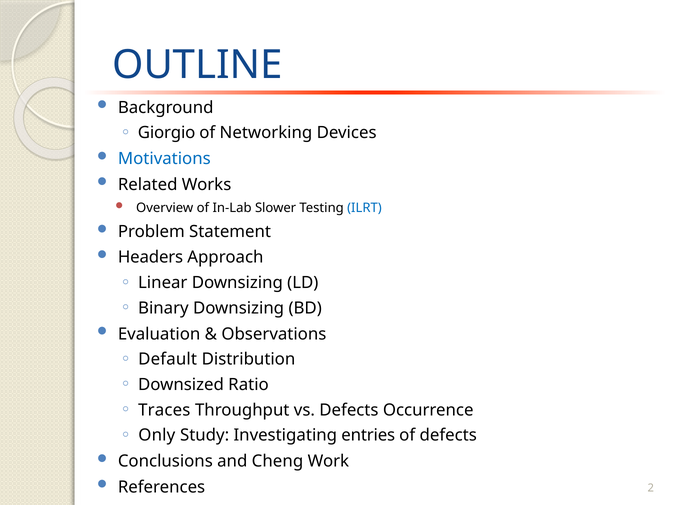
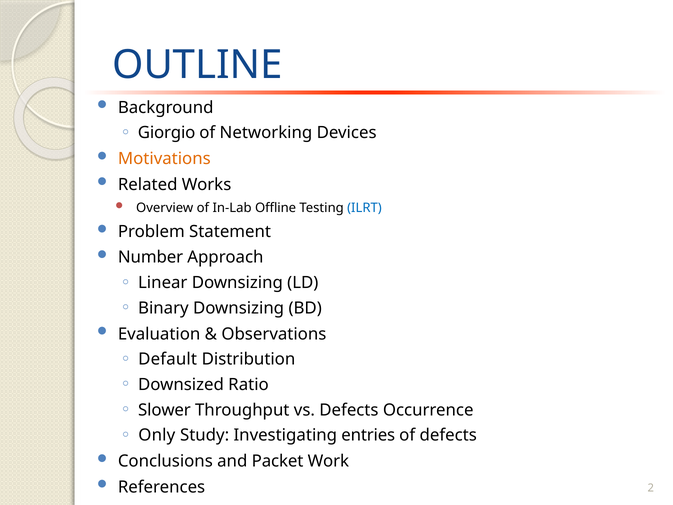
Motivations colour: blue -> orange (164, 159)
Slower: Slower -> Offline (276, 208)
Headers: Headers -> Number (151, 257)
Traces: Traces -> Slower (164, 410)
Cheng: Cheng -> Packet (278, 461)
